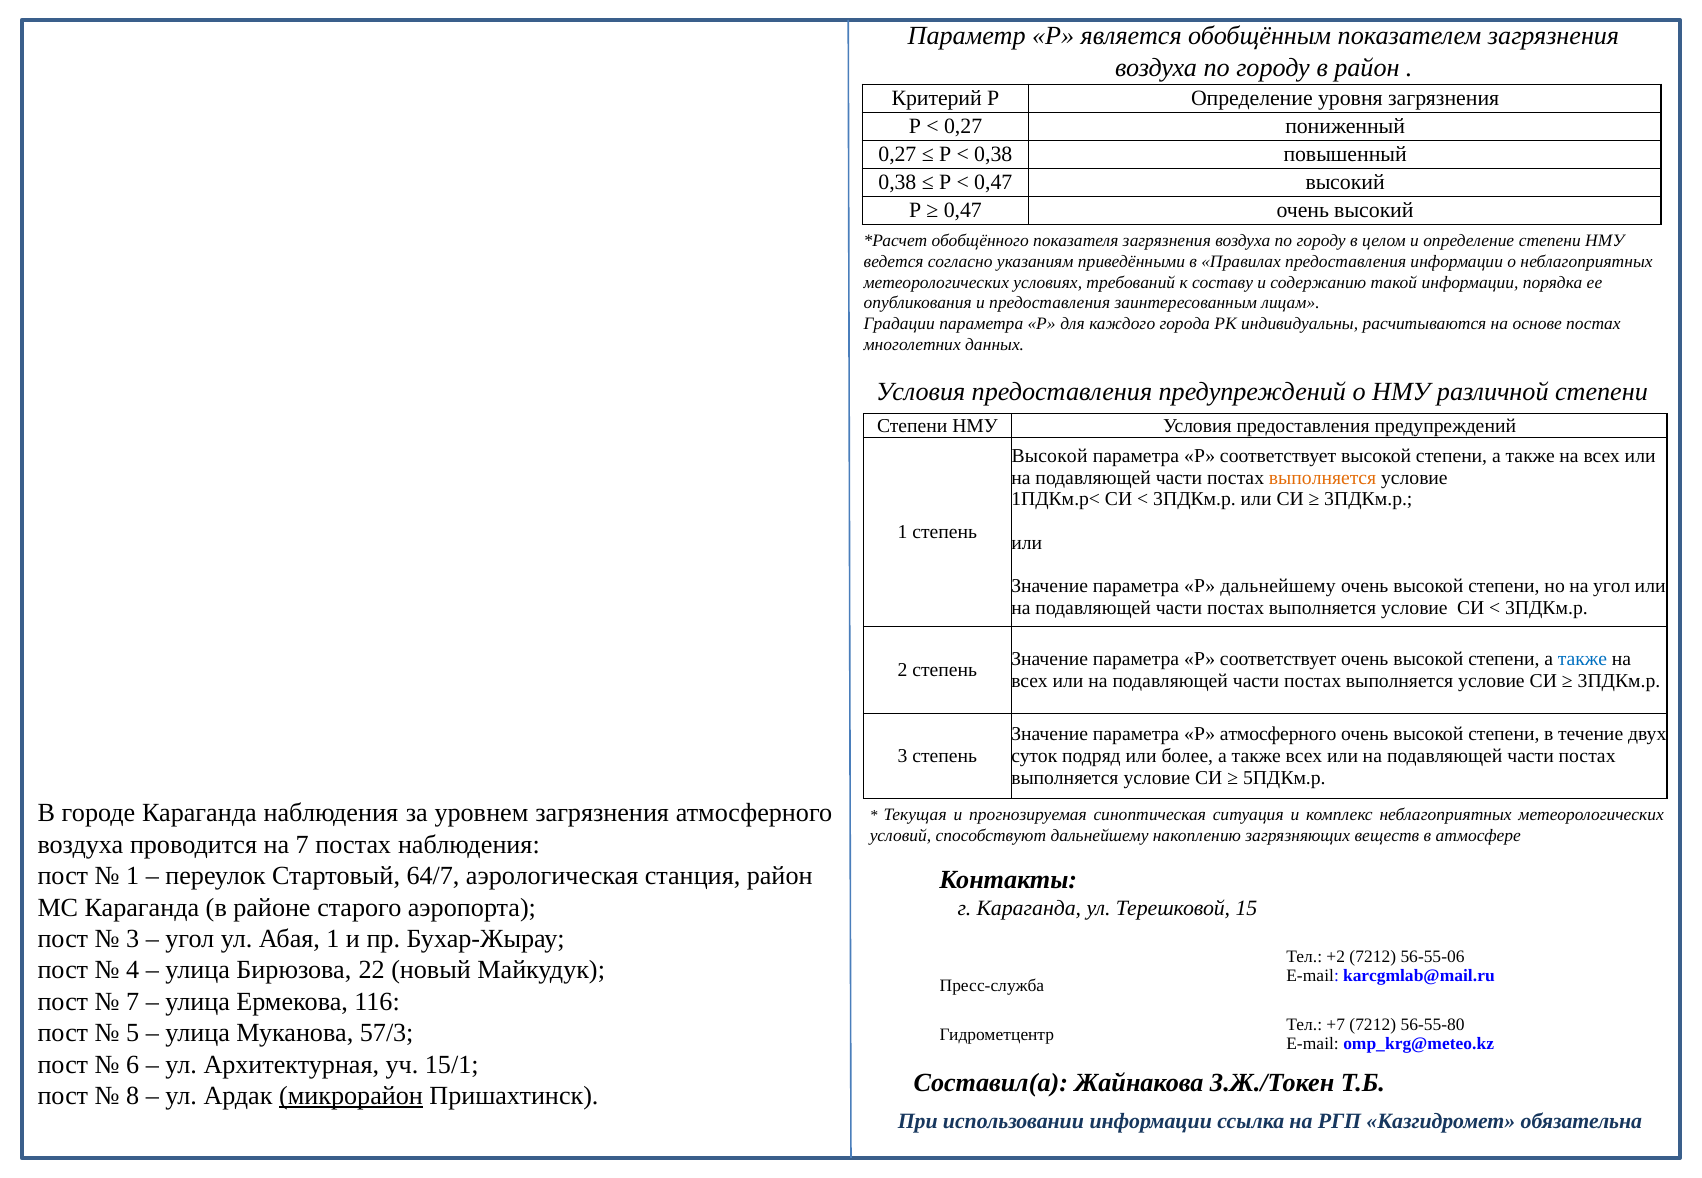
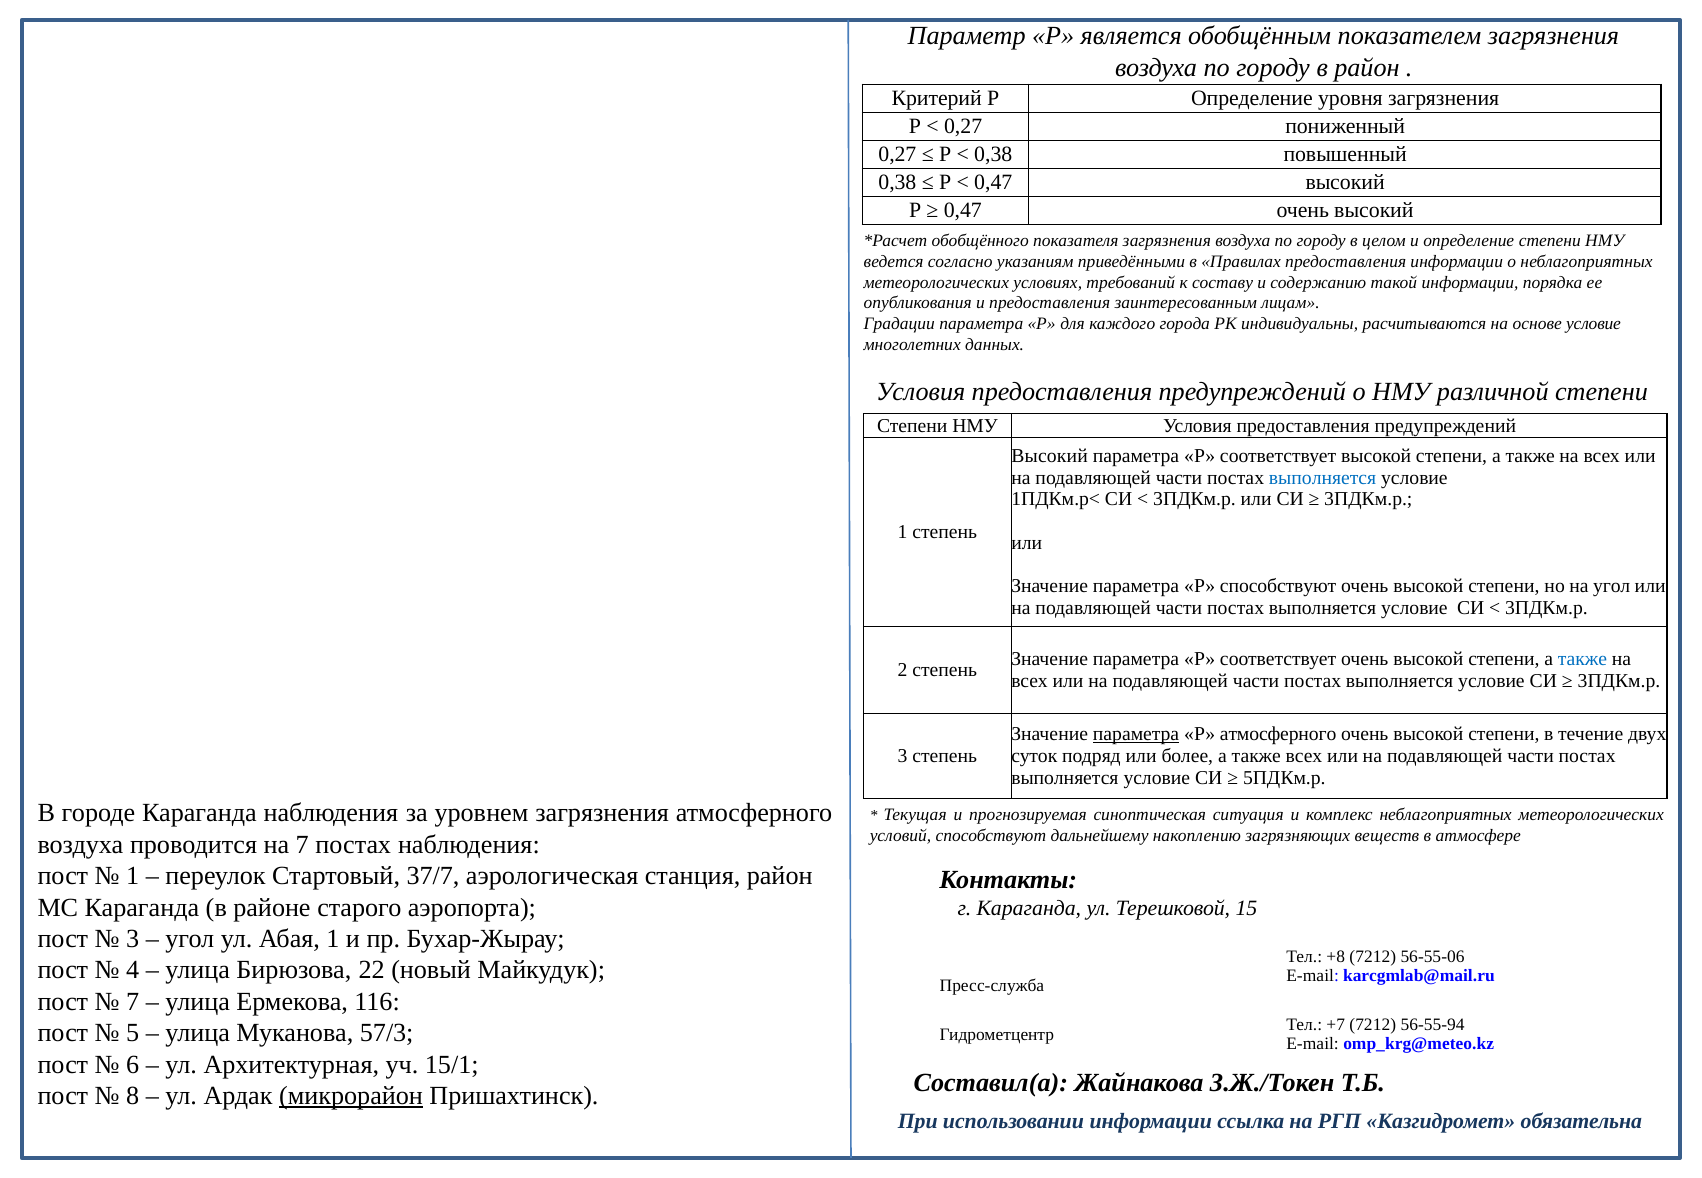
основе постах: постах -> условие (1594, 324)
Высокой: Высокой -> Высокий (1050, 456)
выполняется colour: orange -> blue (1323, 478)
Р дальнейшему: дальнейшему -> способствуют (1278, 586)
параметра underline: none -> present (1136, 734)
64/7: 64/7 -> 37/7 (433, 876)
+2: +2 -> +8 (1336, 957)
56-55-80: 56-55-80 -> 56-55-94 (1433, 1025)
